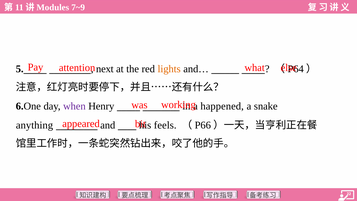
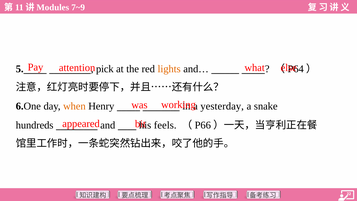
next: next -> pick (105, 69)
when colour: purple -> orange (74, 106)
happened: happened -> yesterday (222, 106)
anything: anything -> hundreds (35, 125)
